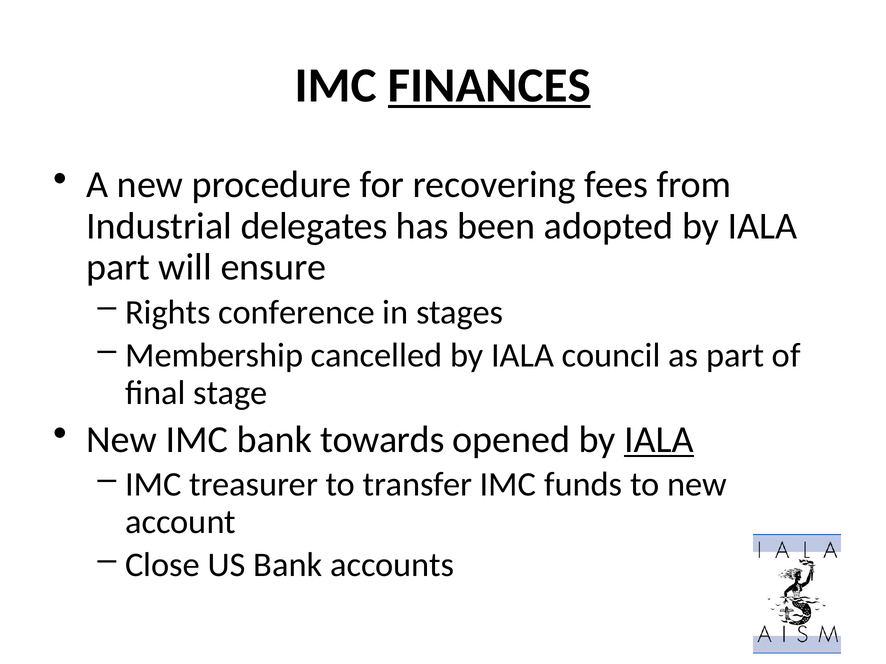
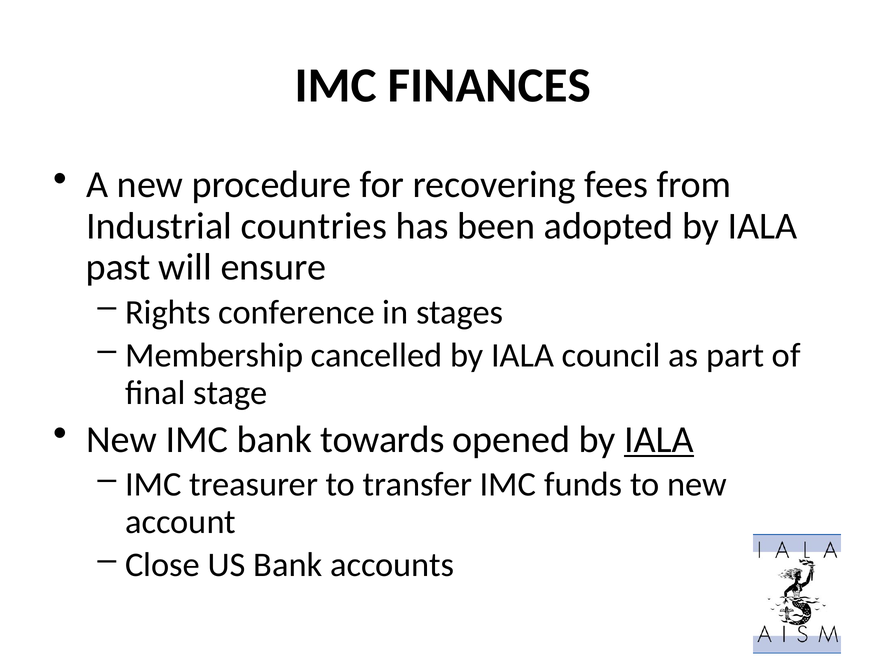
FINANCES underline: present -> none (489, 85)
delegates: delegates -> countries (314, 226)
part: part -> past (118, 268)
